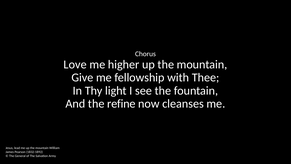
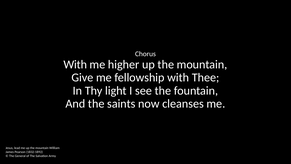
Love: Love -> With (75, 64)
refine: refine -> saints (121, 104)
